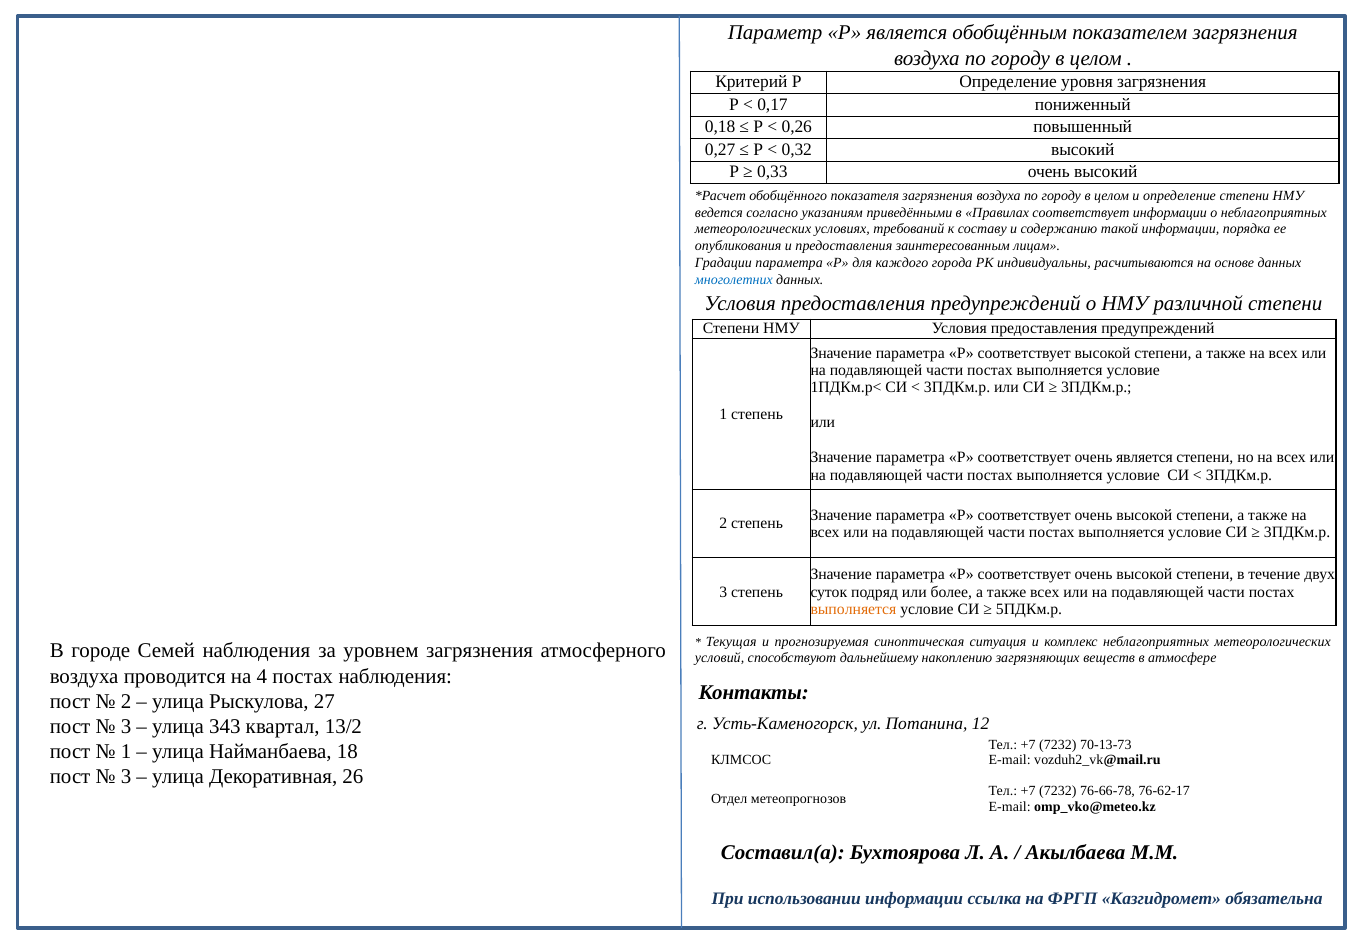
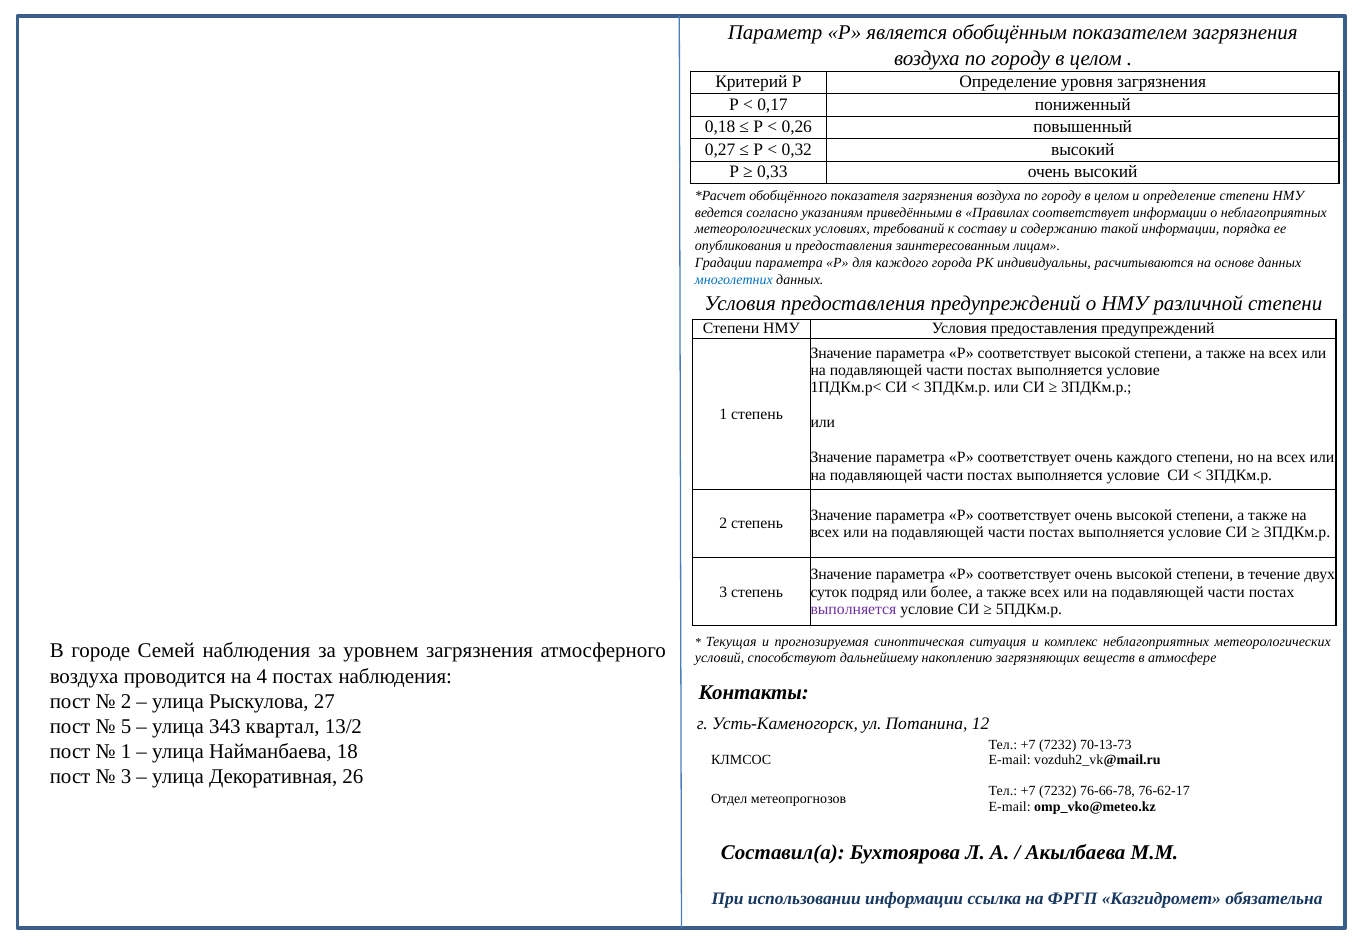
очень является: является -> каждого (1144, 457)
выполняется colour: orange -> purple (853, 609)
3: 3 -> 5 (126, 726)
